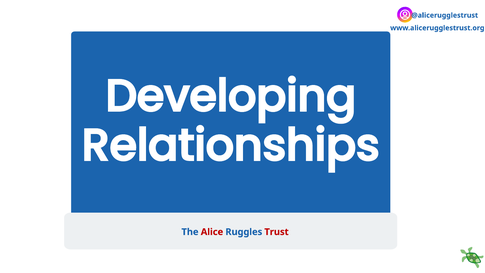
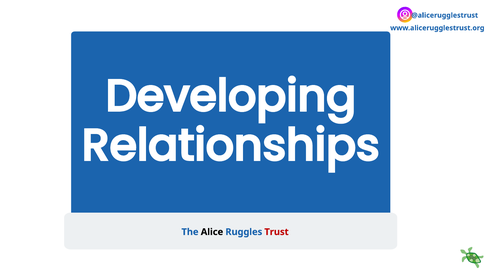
Alice colour: red -> black (212, 232)
